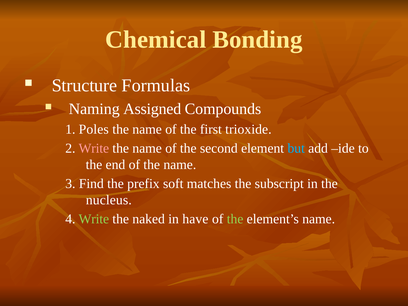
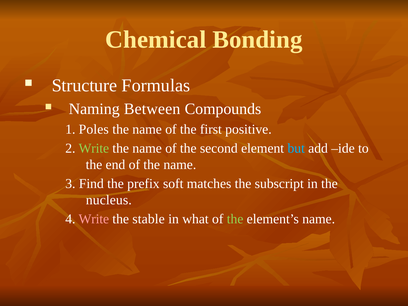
Assigned: Assigned -> Between (152, 109)
trioxide: trioxide -> positive (248, 129)
Write colour: pink -> light green (94, 148)
Write colour: light green -> pink (94, 219)
naked: naked -> stable (149, 219)
have: have -> what (195, 219)
